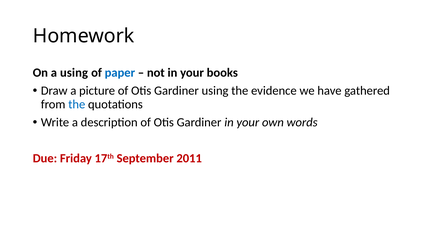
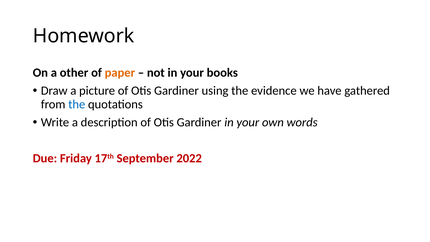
a using: using -> other (74, 73)
paper colour: blue -> orange (120, 73)
2011: 2011 -> 2022 (189, 158)
